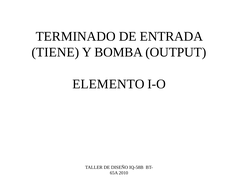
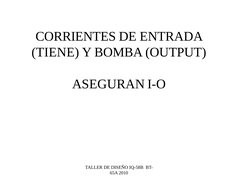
TERMINADO: TERMINADO -> CORRIENTES (76, 36)
ELEMENTO: ELEMENTO -> ASEGURAN (108, 84)
